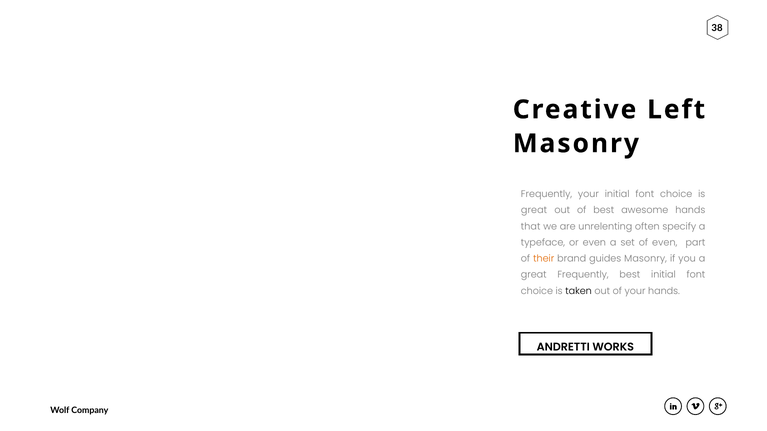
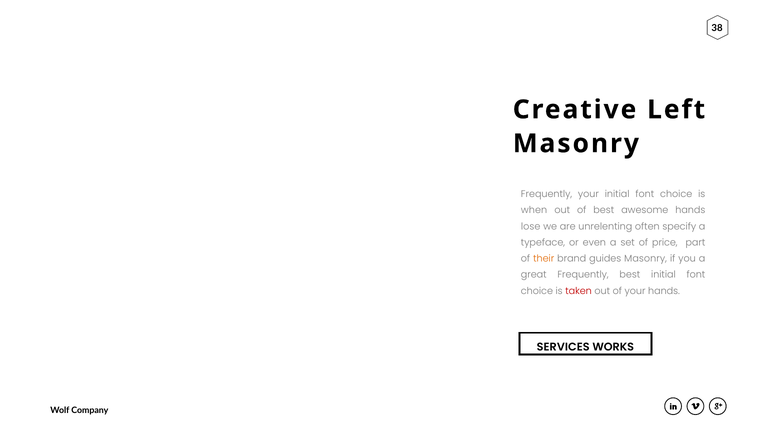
great: great -> when (534, 211)
that: that -> lose (531, 227)
of even: even -> price (665, 243)
taken colour: black -> red (579, 291)
ANDRETTI: ANDRETTI -> SERVICES (563, 347)
